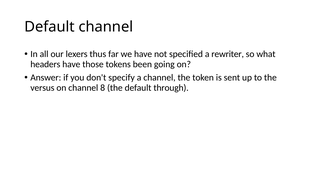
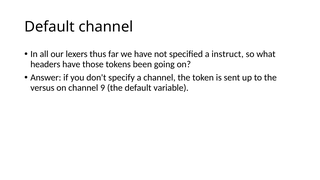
rewriter: rewriter -> instruct (228, 54)
8: 8 -> 9 (103, 88)
through: through -> variable (171, 88)
